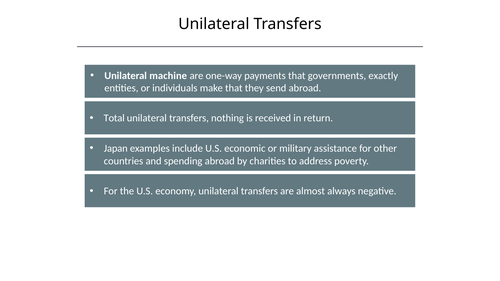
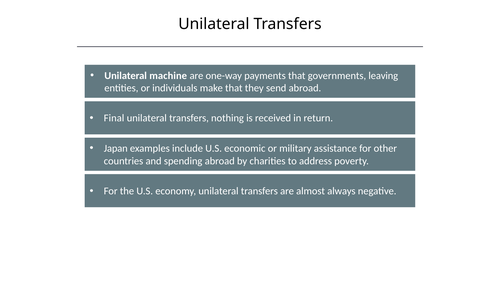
exactly: exactly -> leaving (383, 76)
Total: Total -> Final (114, 118)
